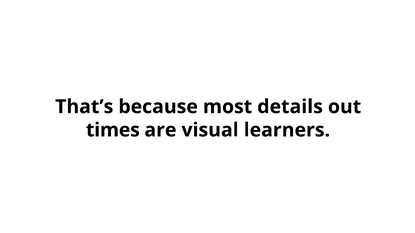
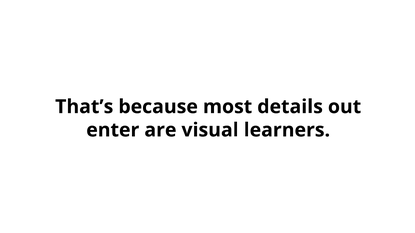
times: times -> enter (113, 130)
